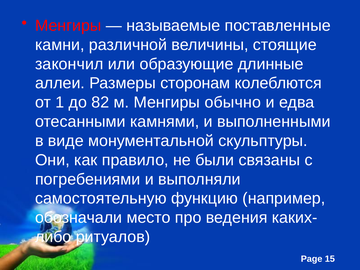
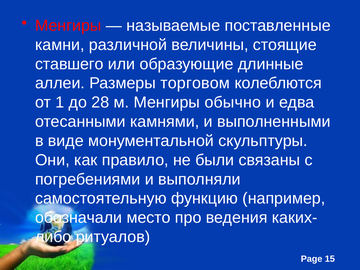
закончил: закончил -> ставшего (69, 64)
сторонам: сторонам -> торговом (195, 83)
82: 82 -> 28 (100, 102)
